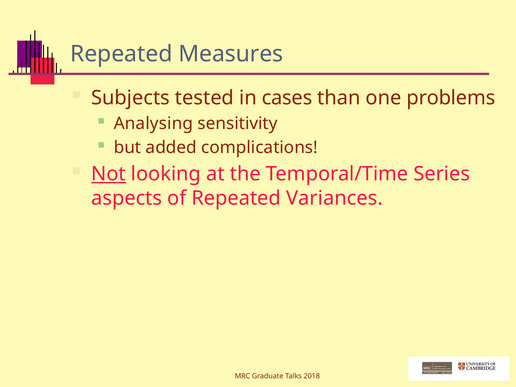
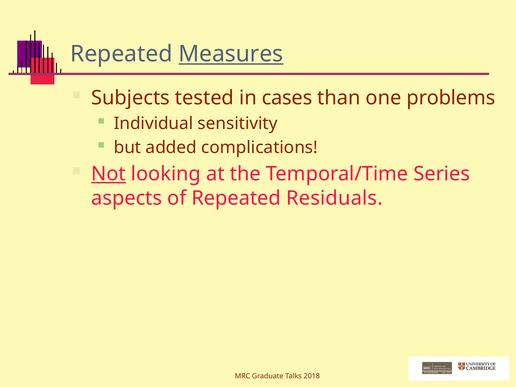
Measures underline: none -> present (231, 54)
Analysing: Analysing -> Individual (153, 123)
Variances: Variances -> Residuals (334, 198)
